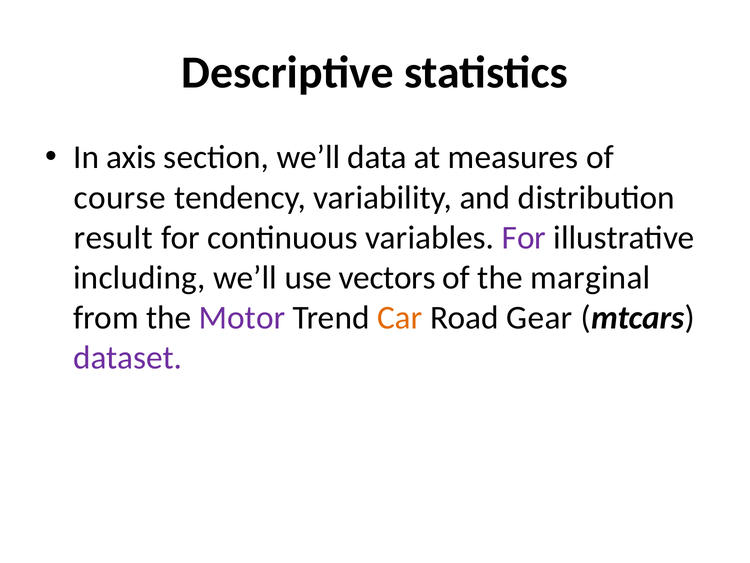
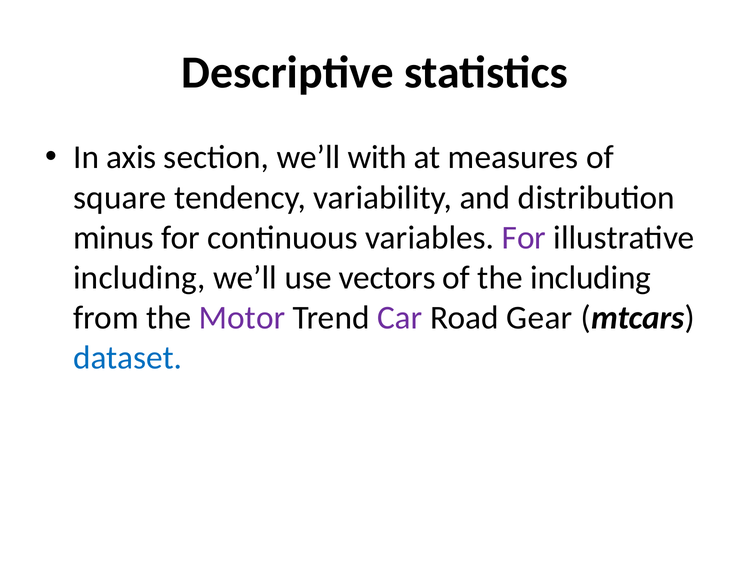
data: data -> with (377, 157)
course: course -> square (120, 197)
result: result -> minus (114, 237)
the marginal: marginal -> including (591, 277)
Car colour: orange -> purple (400, 317)
dataset colour: purple -> blue (128, 357)
